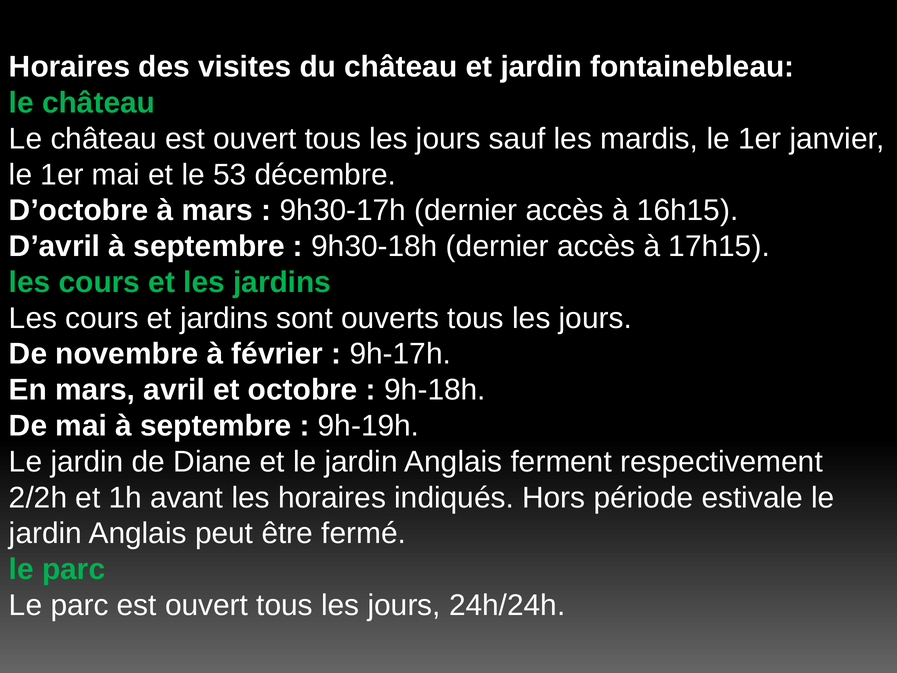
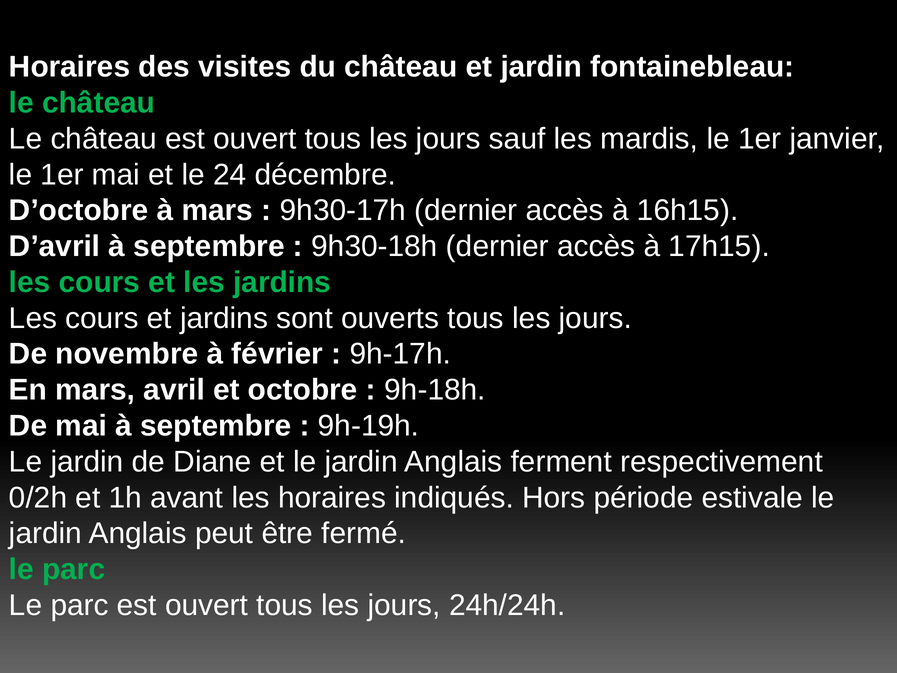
53: 53 -> 24 (230, 175)
2/2h: 2/2h -> 0/2h (38, 497)
